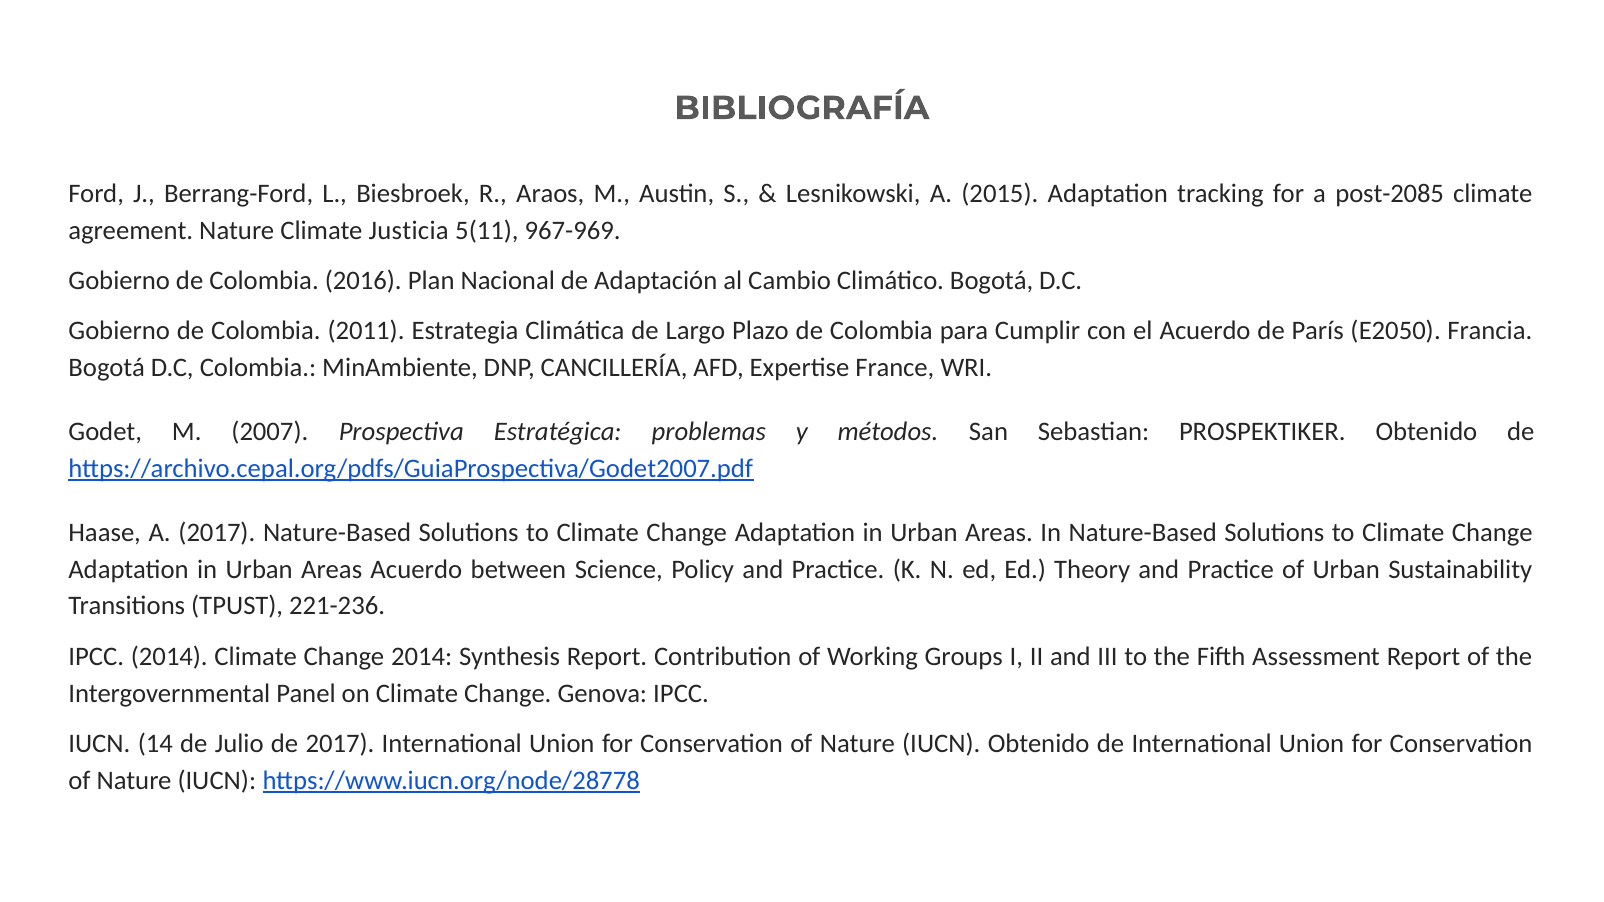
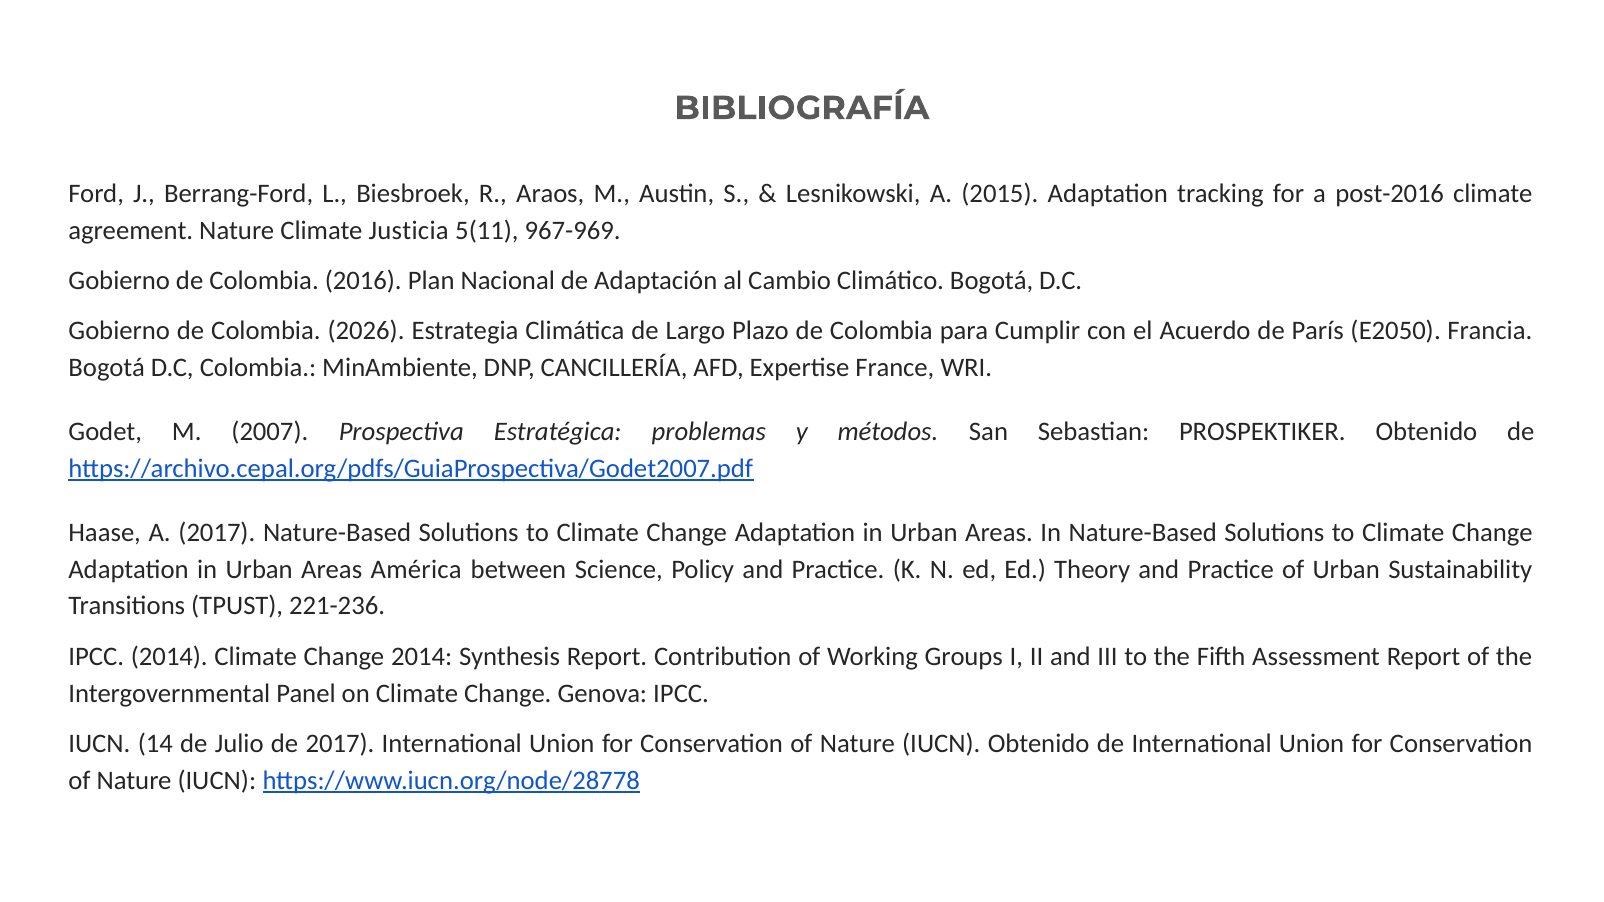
post-2085: post-2085 -> post-2016 (1390, 194)
2011: 2011 -> 2026 (366, 331)
Areas Acuerdo: Acuerdo -> América (416, 569)
